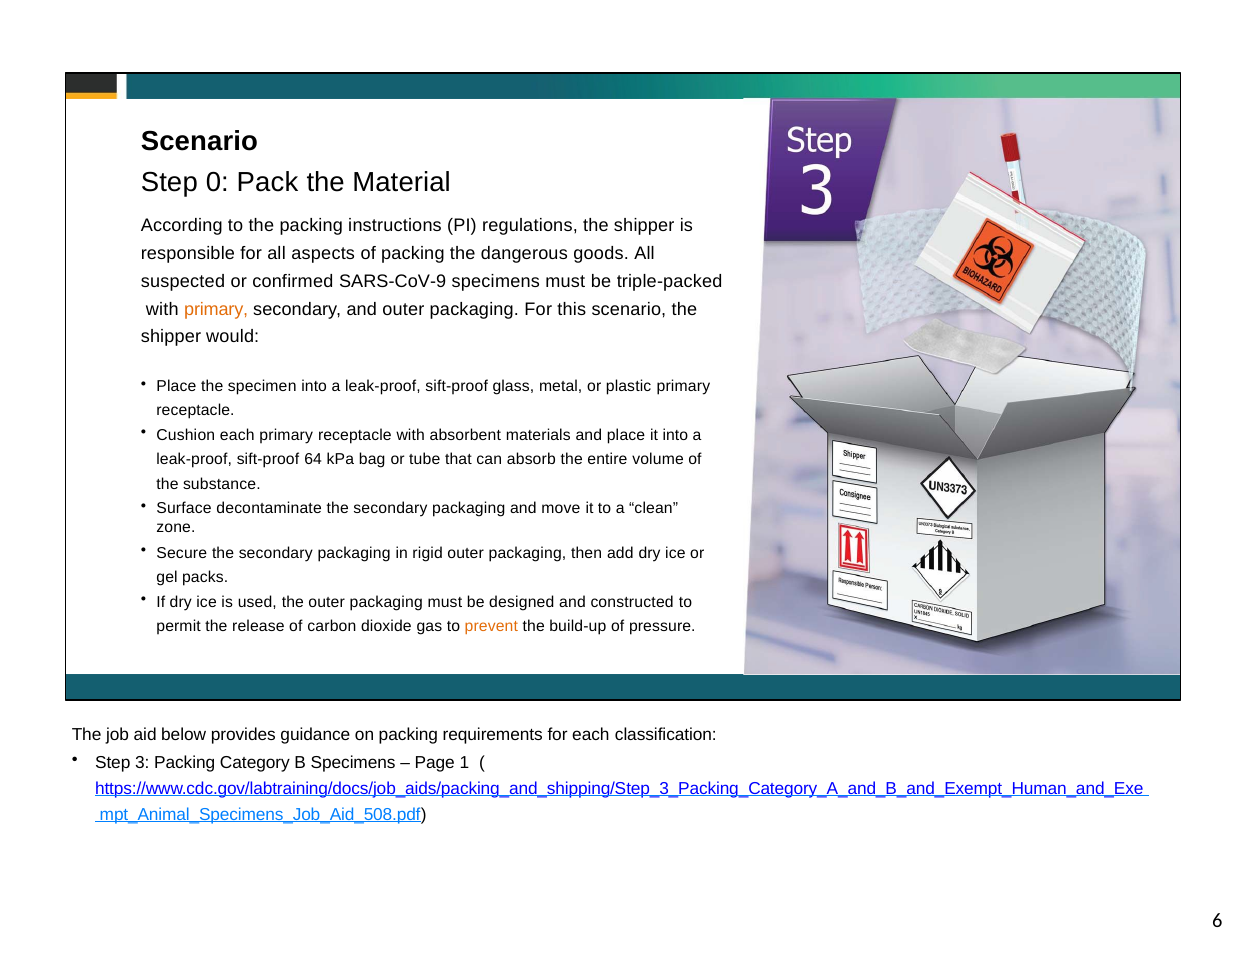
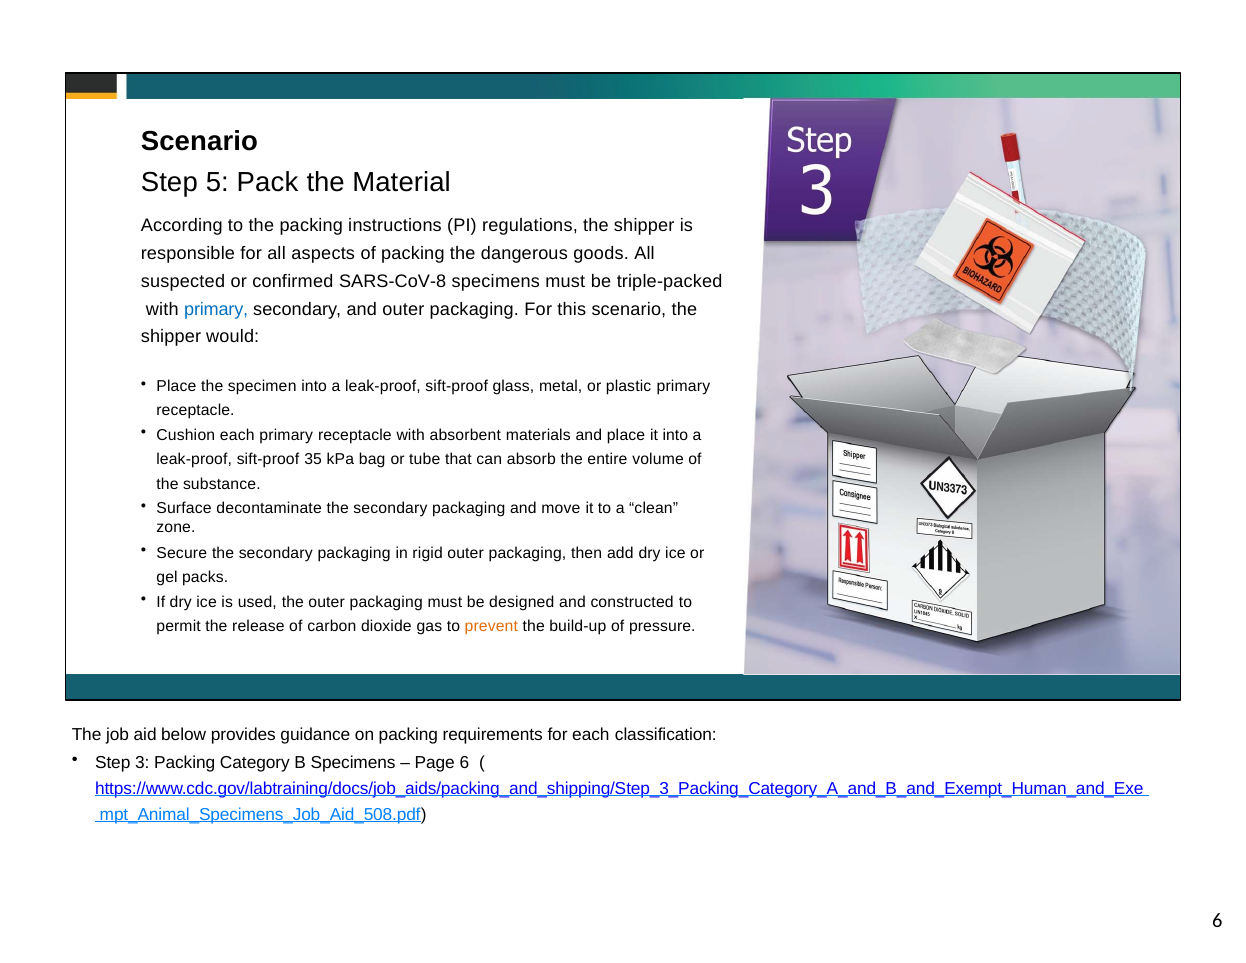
0: 0 -> 5 (217, 183)
SARS-CoV-9: SARS-CoV-9 -> SARS-CoV-8 (393, 281)
primary colour: orange -> blue (216, 309)
64: 64 -> 35 (313, 459)
Page 1: 1 -> 6 (464, 762)
